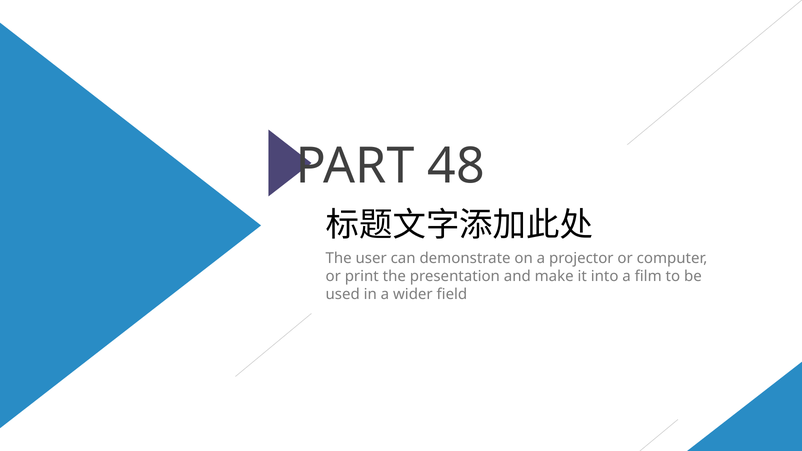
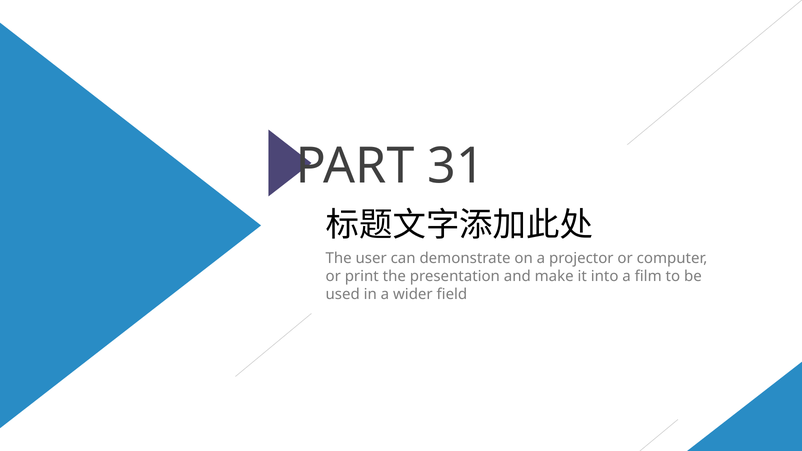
48: 48 -> 31 (456, 166)
